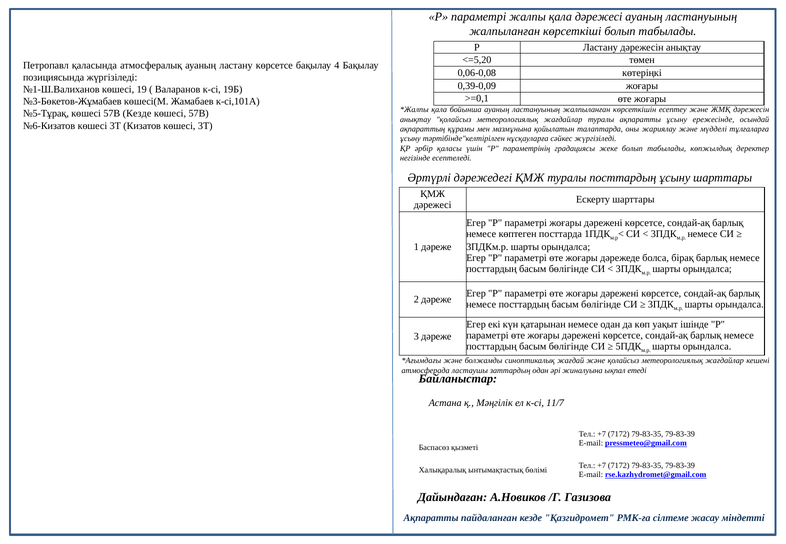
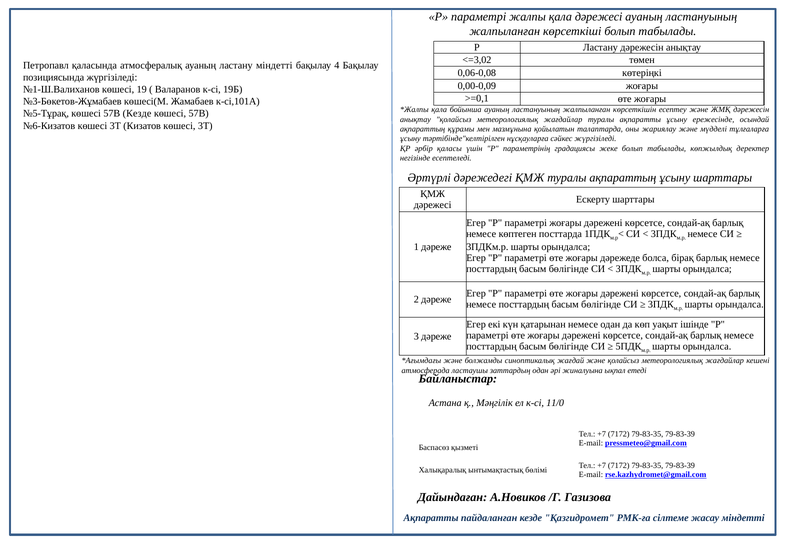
<=5,20: <=5,20 -> <=3,02 (477, 60)
ластану көрсетсе: көрсетсе -> міндетті (274, 65)
0,39-0,09: 0,39-0,09 -> 0,00-0,09 (477, 86)
туралы посттардың: посттардың -> ақпараттың (623, 178)
11/7: 11/7 -> 11/0 (555, 403)
